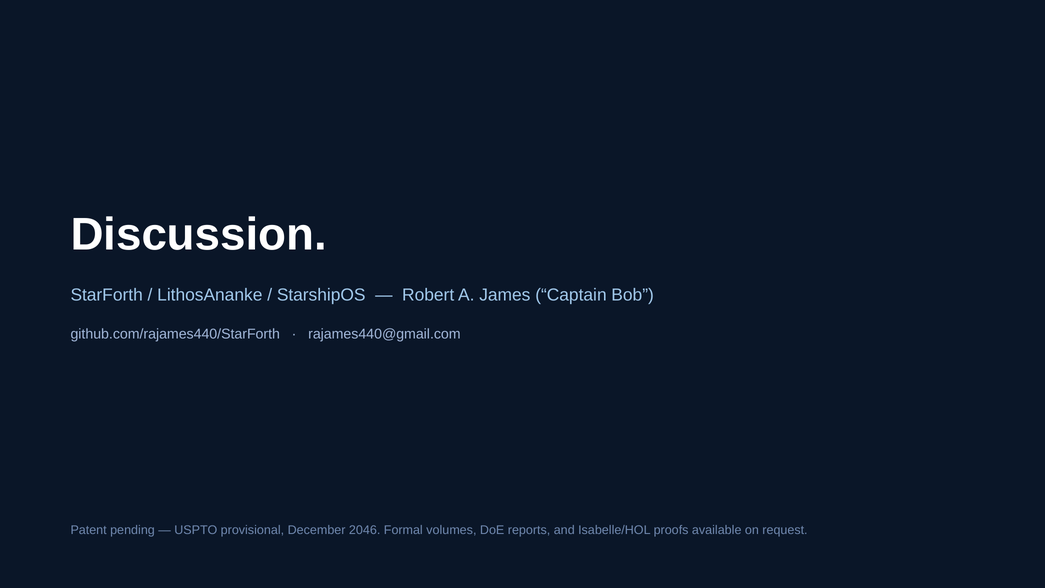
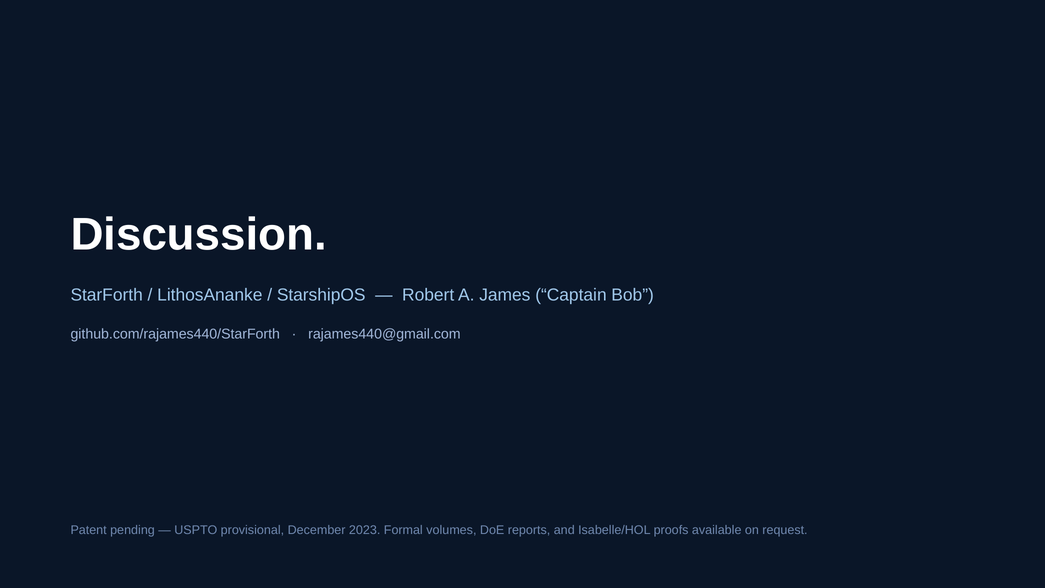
2046: 2046 -> 2023 (365, 530)
